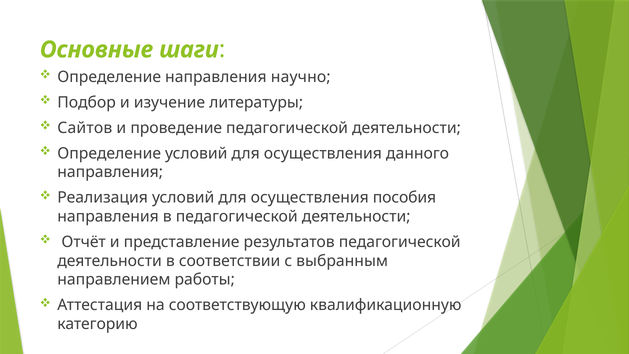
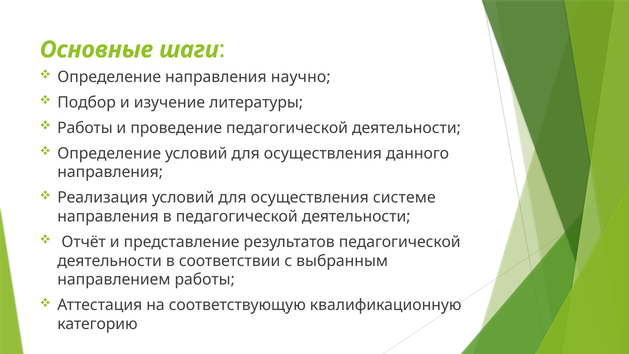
Сайтов: Сайтов -> Работы (85, 128)
пособия: пособия -> системе (404, 198)
